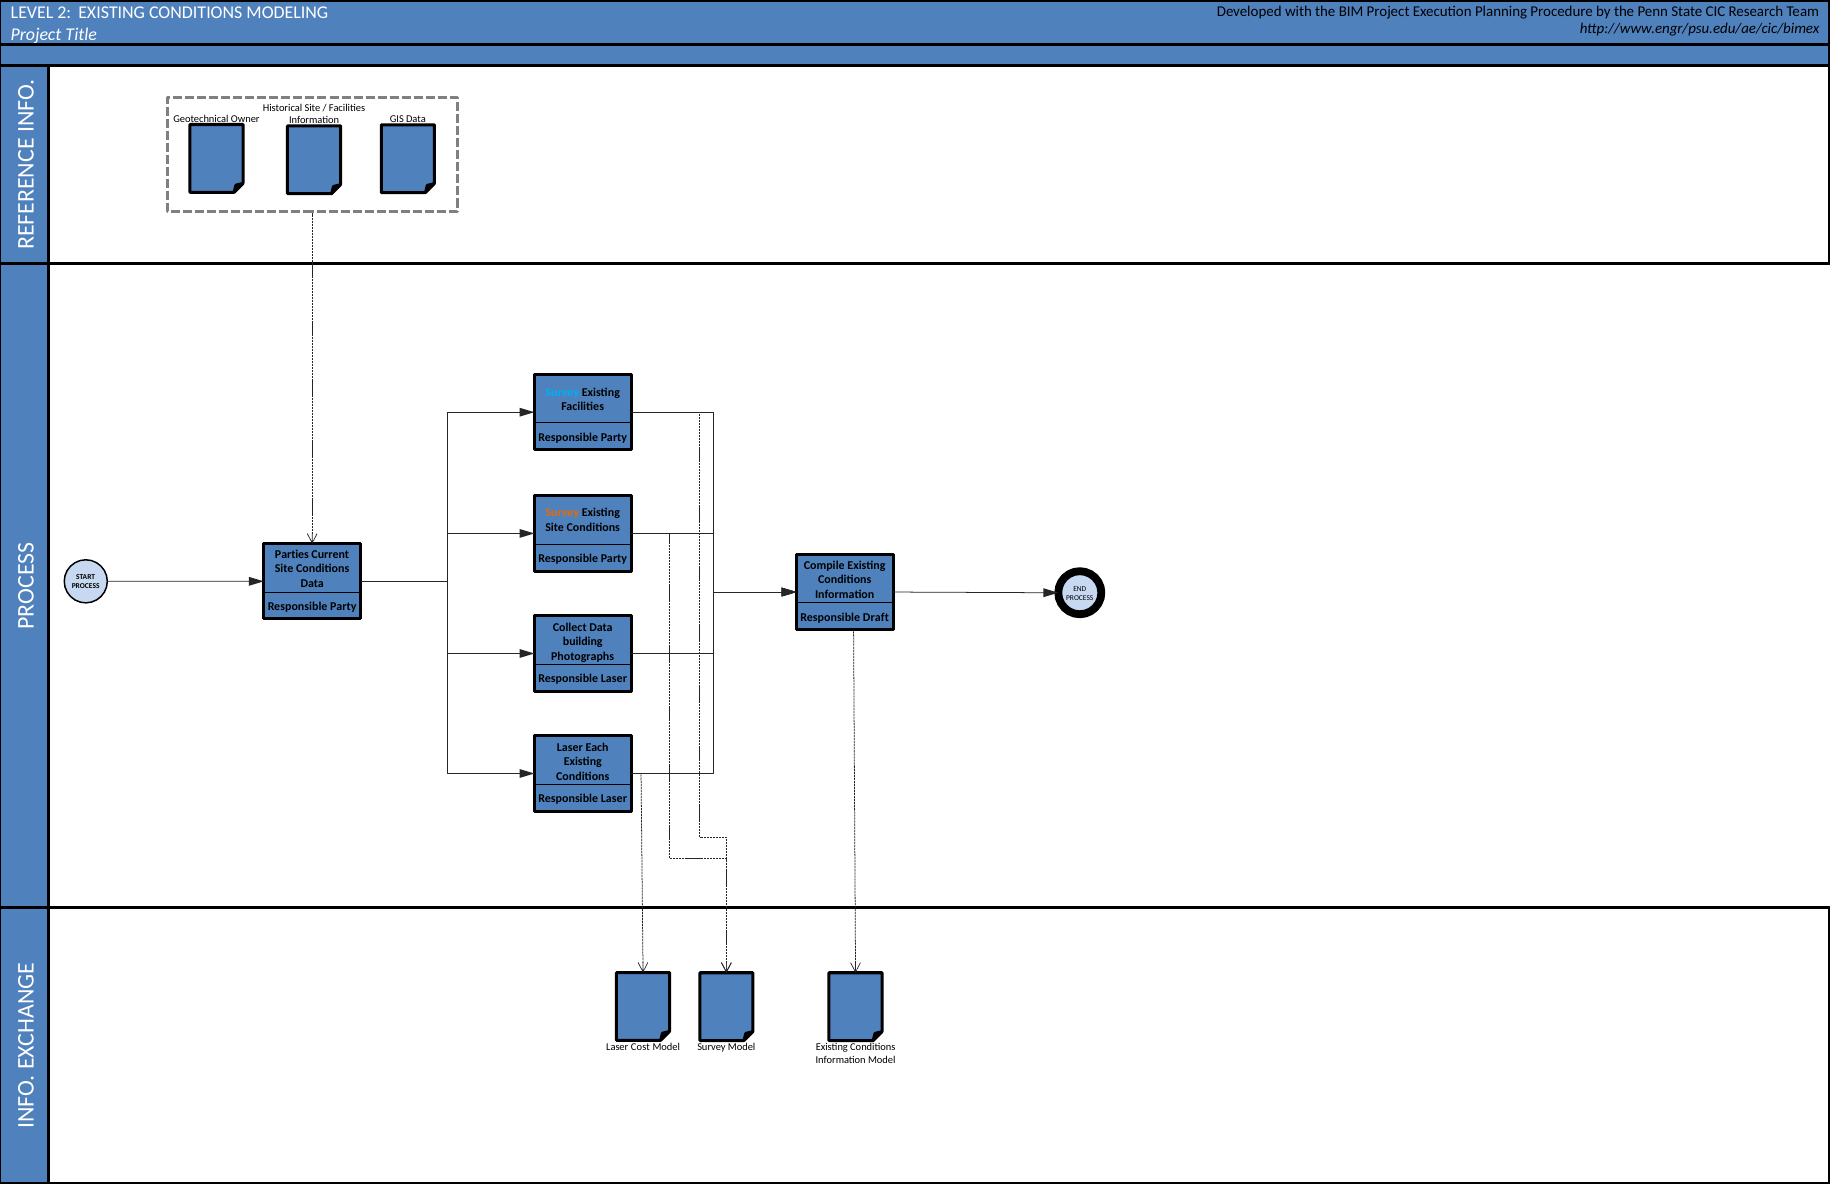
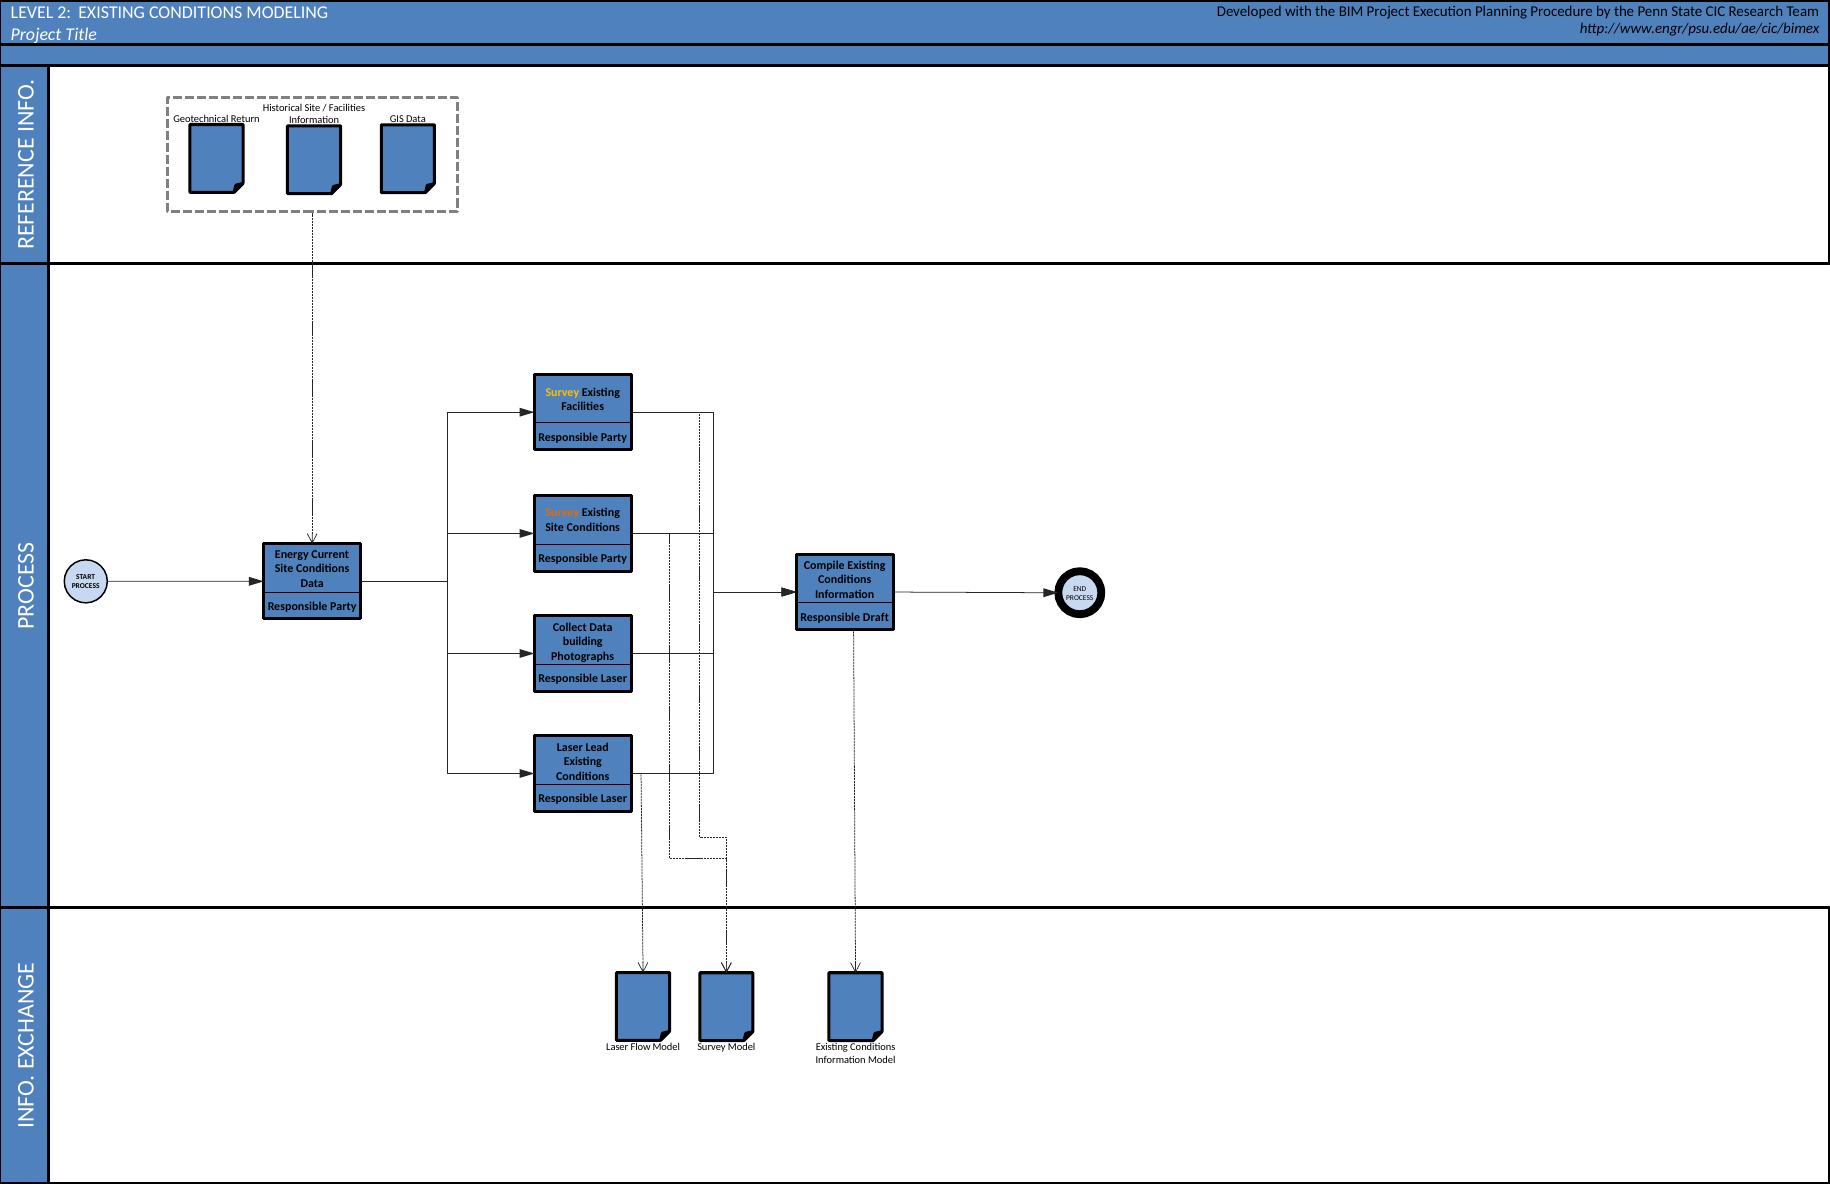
Owner: Owner -> Return (245, 119)
Survey colour: light blue -> yellow (562, 393)
Parties: Parties -> Energy (292, 555)
Each: Each -> Lead (597, 748)
Cost: Cost -> Flow (641, 1047)
